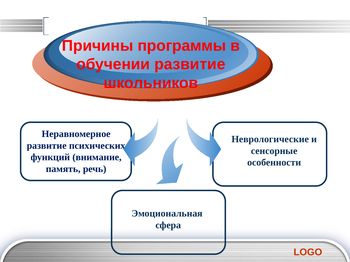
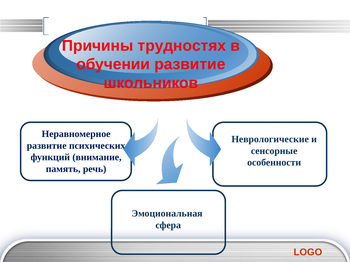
программы: программы -> трудностях (182, 46)
